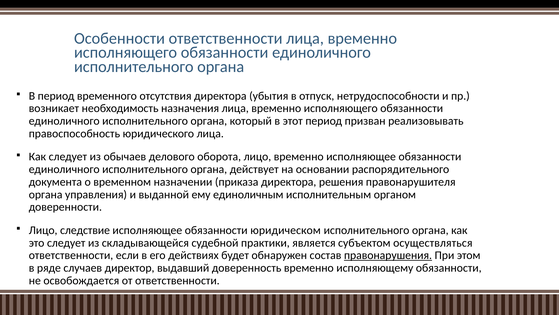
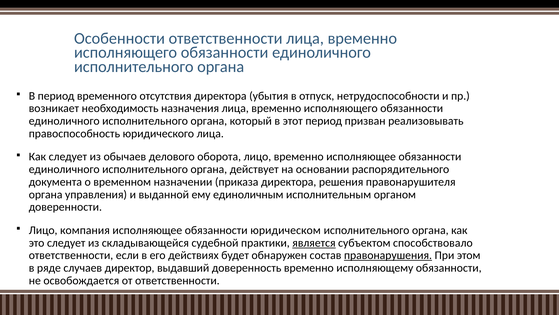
следствие: следствие -> компания (85, 230)
является underline: none -> present (314, 242)
осуществляться: осуществляться -> способствовало (433, 242)
